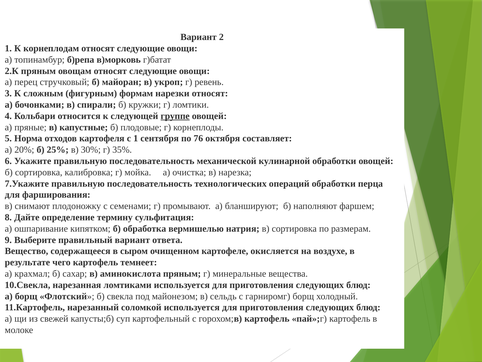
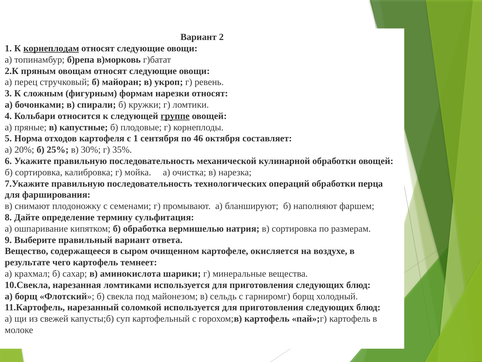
корнеплодам underline: none -> present (51, 48)
76: 76 -> 46 (198, 138)
аминокислота пряным: пряным -> шарики (182, 273)
